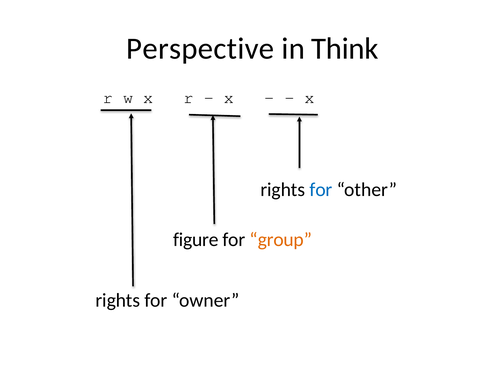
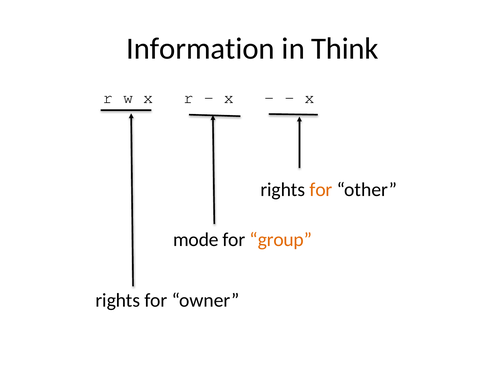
Perspective: Perspective -> Information (200, 49)
for colour: blue -> orange (321, 190)
figure: figure -> mode (196, 240)
